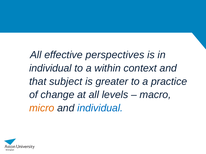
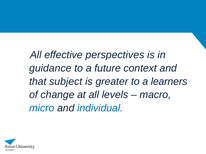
individual: individual -> guidance (50, 68)
within: within -> future (108, 68)
practice: practice -> learners (169, 82)
micro colour: orange -> blue (42, 108)
